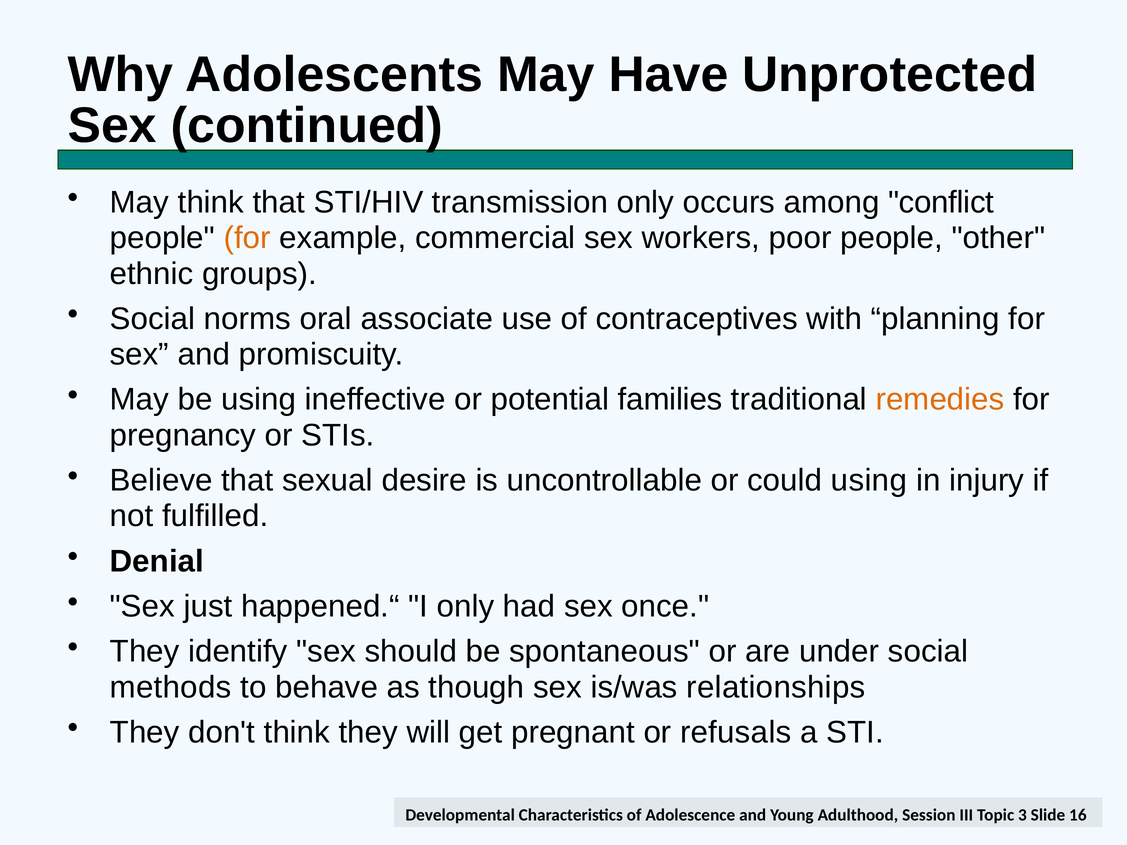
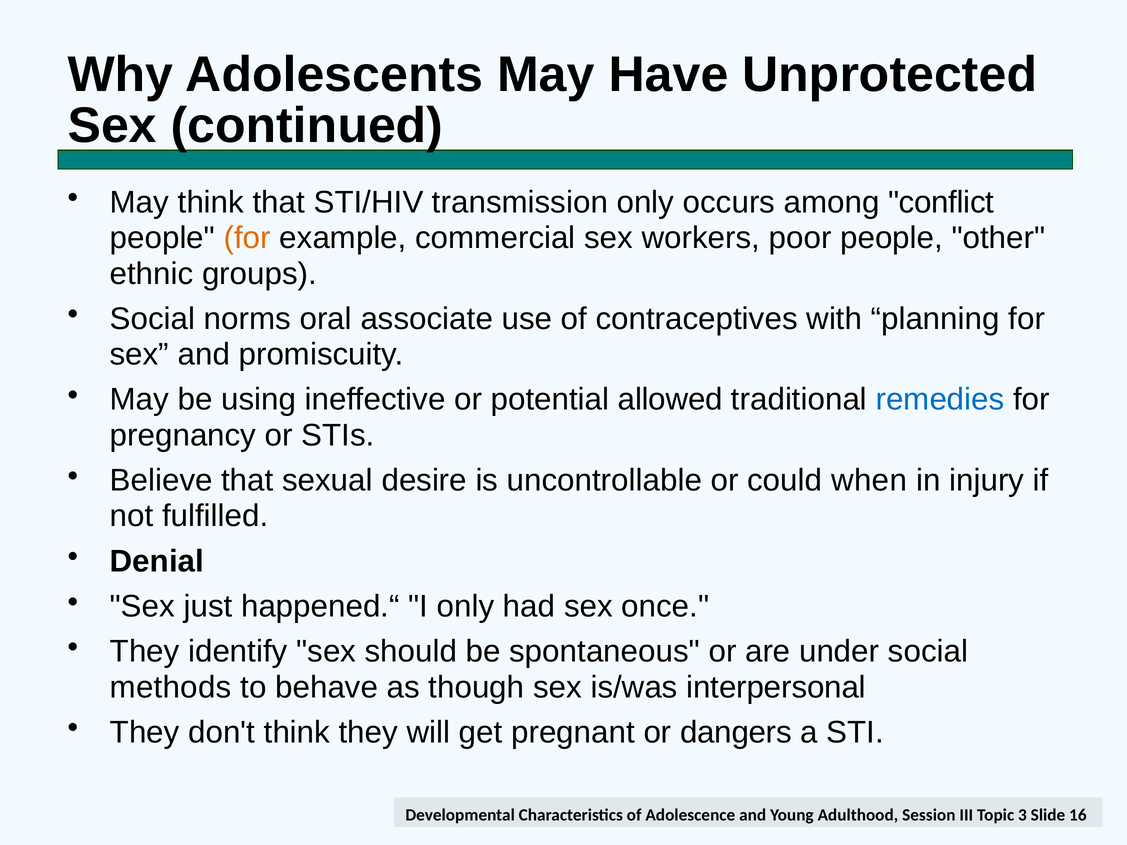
families: families -> allowed (670, 400)
remedies colour: orange -> blue (940, 400)
could using: using -> when (869, 481)
relationships: relationships -> interpersonal (776, 687)
refusals: refusals -> dangers (736, 733)
